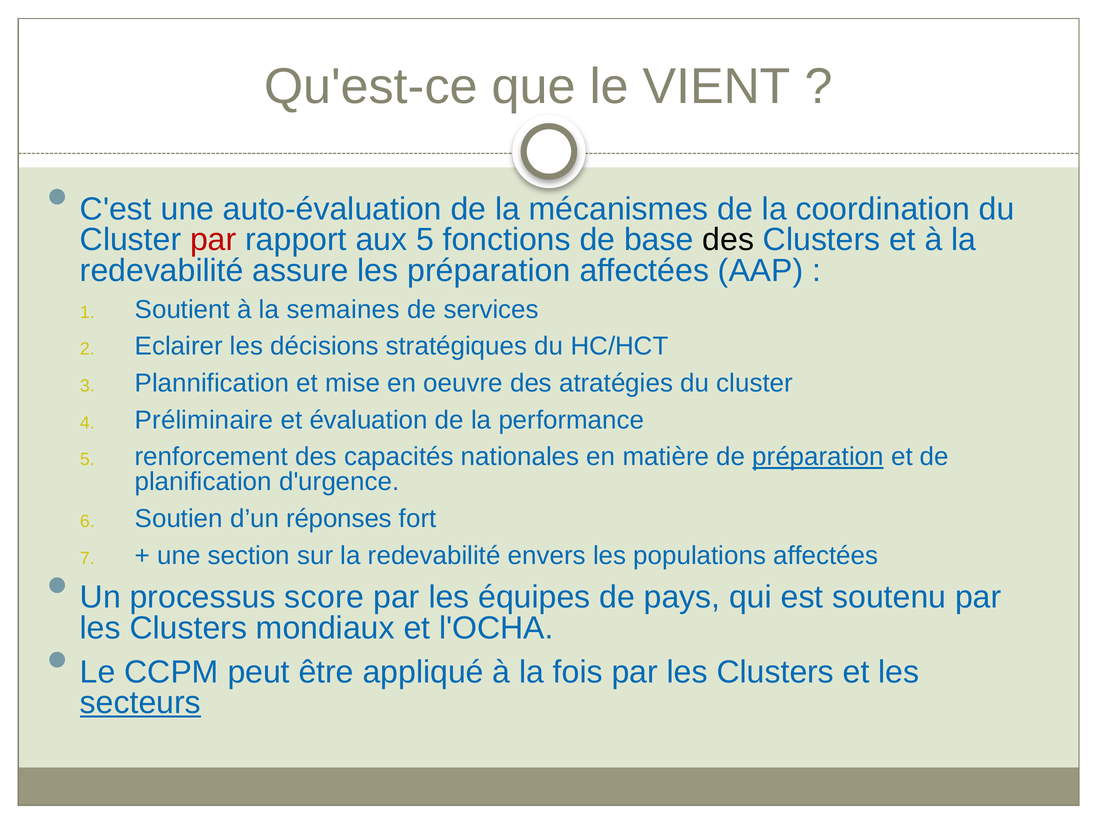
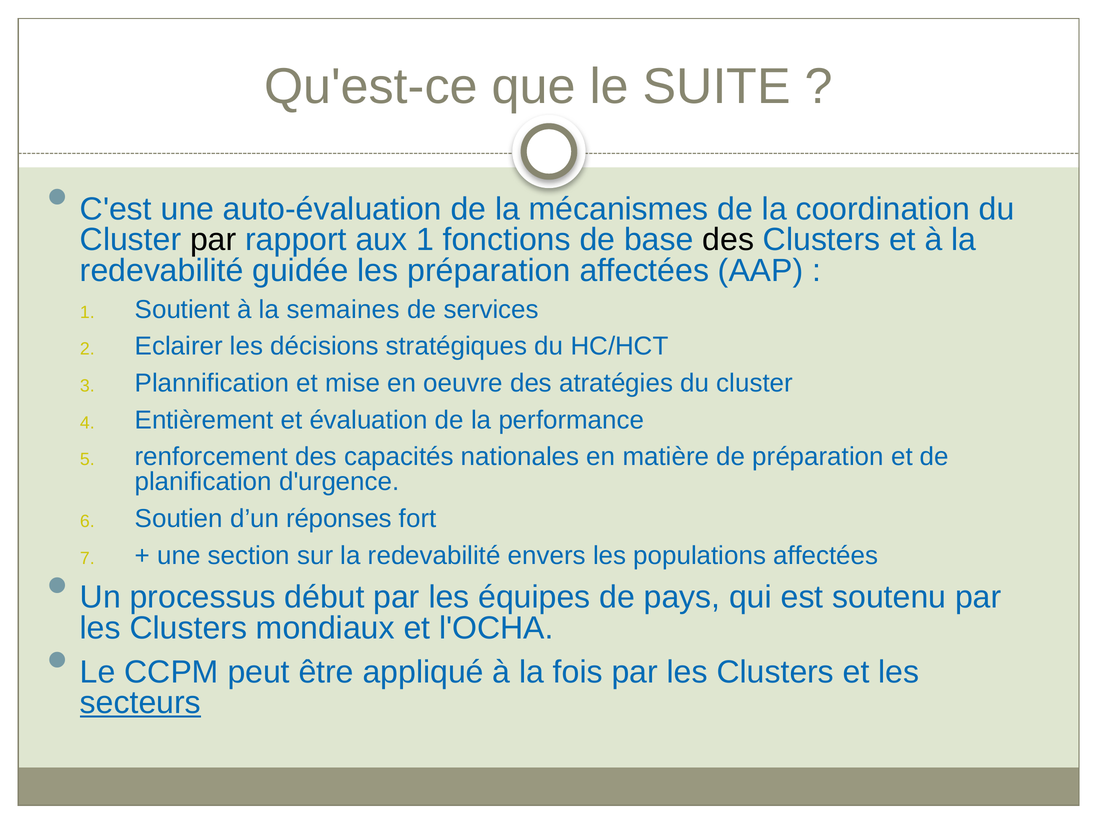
VIENT: VIENT -> SUITE (717, 86)
par colour: red -> black (213, 240)
aux 5: 5 -> 1 (425, 240)
assure: assure -> guidée (300, 270)
Préliminaire: Préliminaire -> Entièrement (204, 420)
préparation underline: present -> none (818, 457)
score: score -> début (324, 597)
